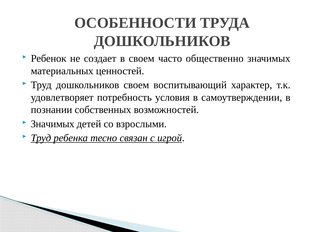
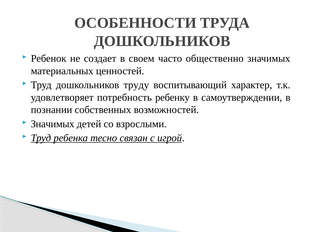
дошкольников своем: своем -> труду (136, 85)
условия: условия -> ребенку (172, 97)
